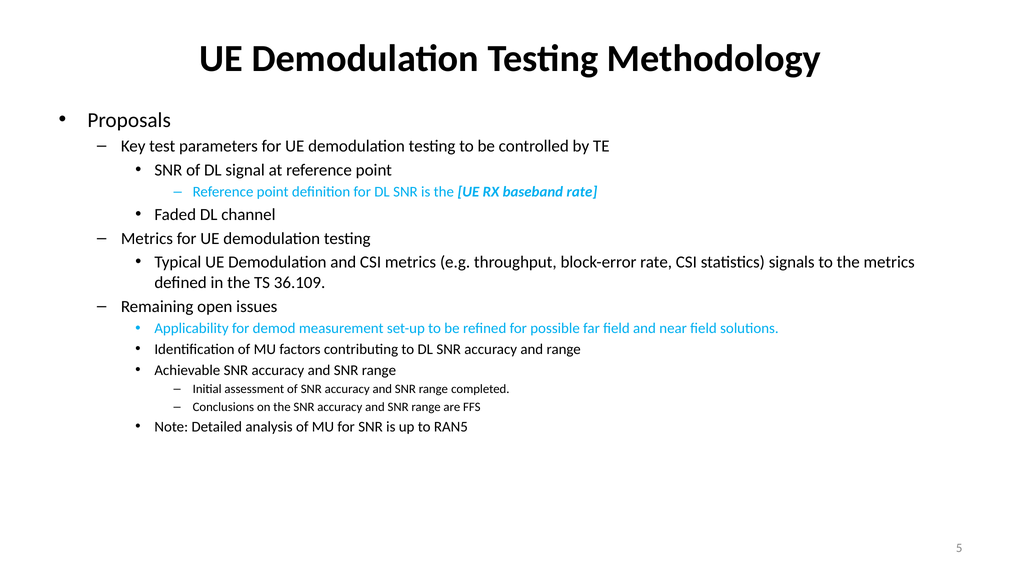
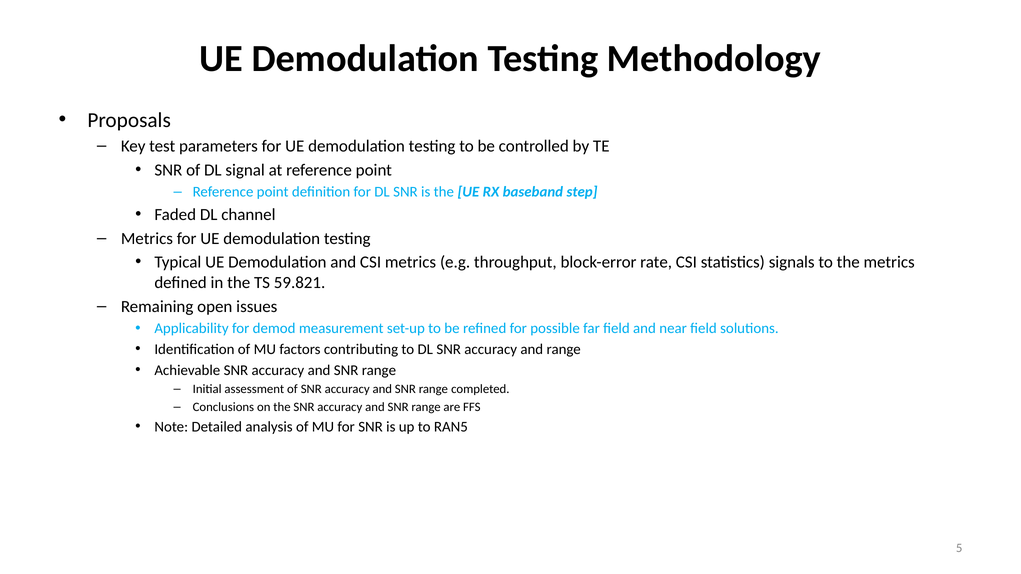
baseband rate: rate -> step (582, 192)
36.109: 36.109 -> 59.821 (300, 283)
